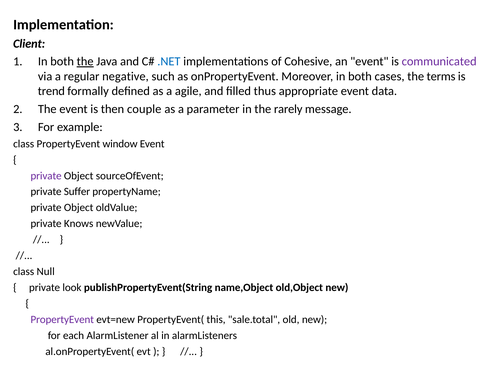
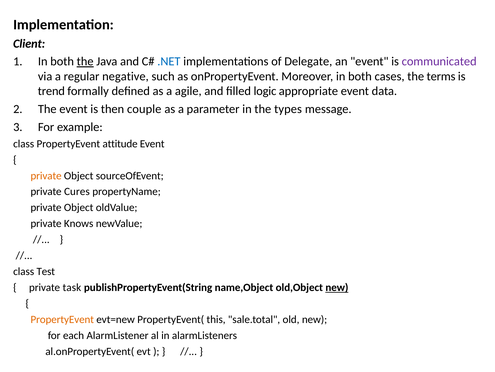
Cohesive: Cohesive -> Delegate (308, 61)
thus: thus -> logic (265, 91)
rarely: rarely -> types (288, 109)
window: window -> attitude (120, 143)
private colour: purple -> orange (46, 175)
Suffer: Suffer -> Cures (77, 191)
Null: Null -> Test (46, 271)
look: look -> task (72, 287)
new underline: none -> present (337, 287)
PropertyEvent colour: purple -> orange (62, 319)
